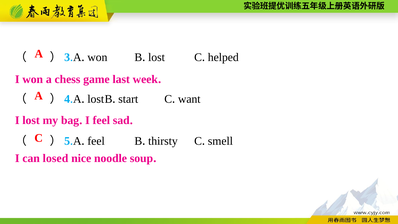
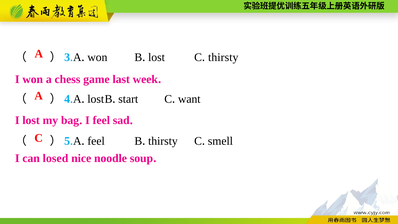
helped: helped -> thirsty (223, 57)
